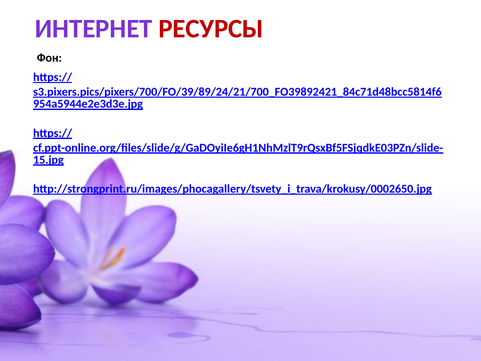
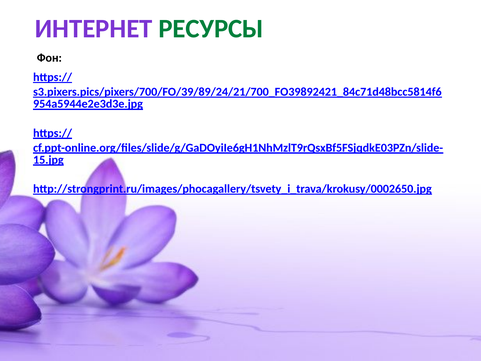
РЕСУРСЫ colour: red -> green (211, 29)
